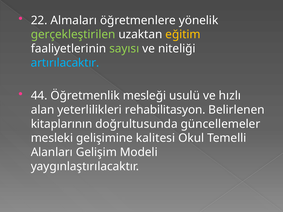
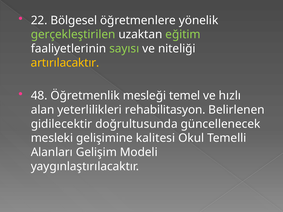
Almaları: Almaları -> Bölgesel (74, 20)
eğitim colour: yellow -> light green (183, 34)
artırılacaktır colour: light blue -> yellow (65, 63)
44: 44 -> 48 (39, 96)
usulü: usulü -> temel (185, 96)
kitaplarının: kitaplarının -> gidilecektir (61, 124)
güncellemeler: güncellemeler -> güncellenecek (221, 124)
